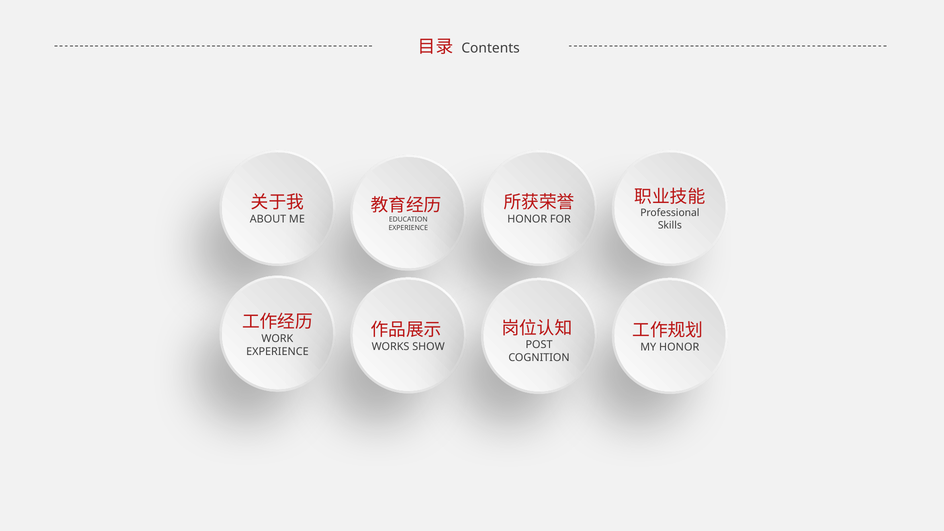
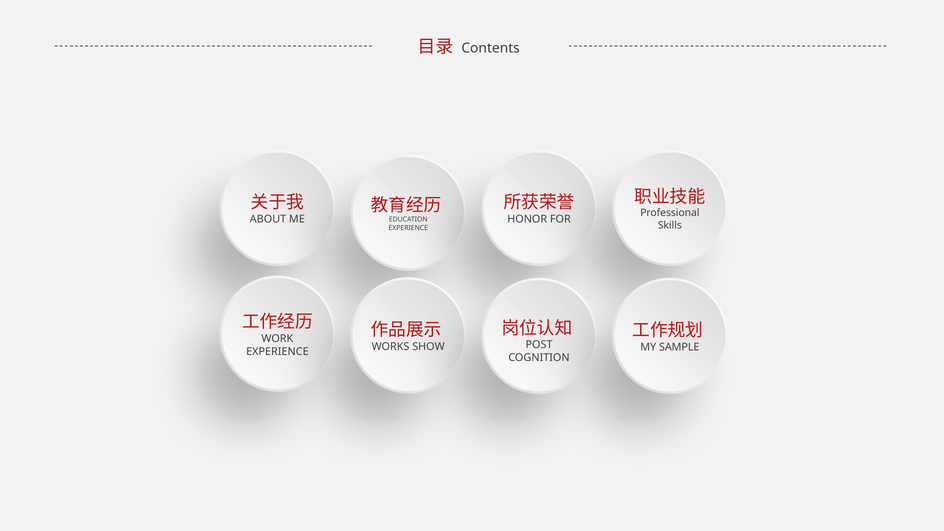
HONOR: HONOR -> SAMPLE (679, 347)
